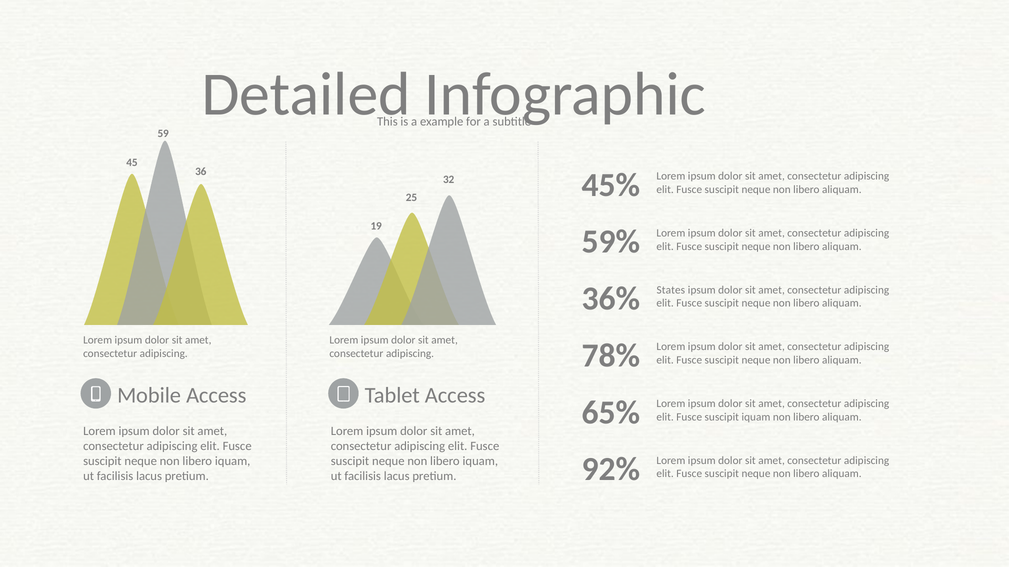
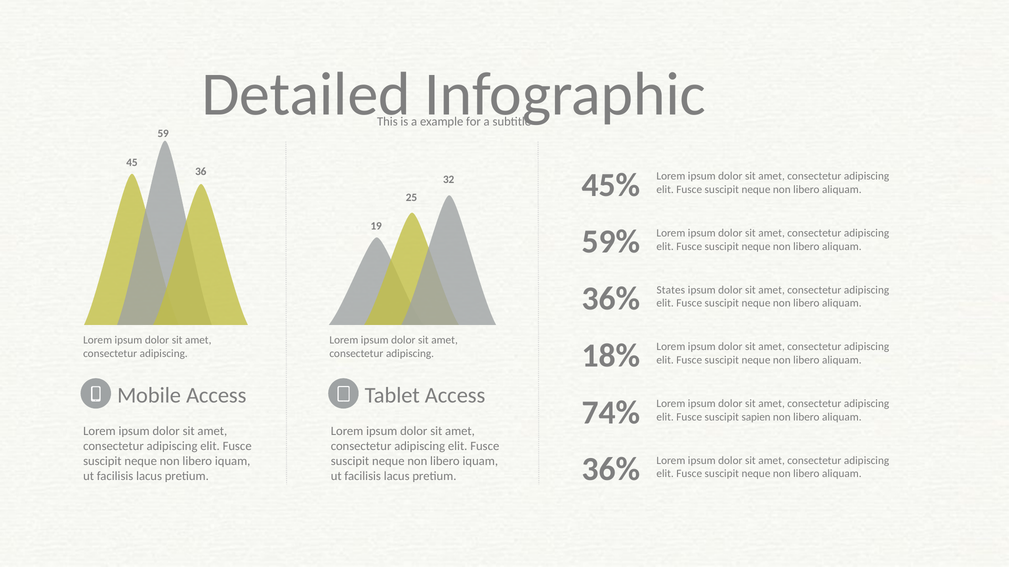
78%: 78% -> 18% (611, 356)
65%: 65% -> 74% (611, 413)
suscipit iquam: iquam -> sapien (756, 417)
92%: 92% -> 36% (611, 470)
